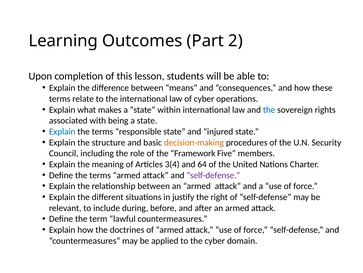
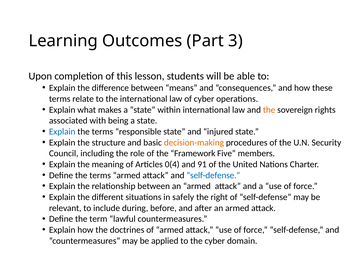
2: 2 -> 3 (235, 41)
the colour: blue -> orange (269, 109)
3(4: 3(4 -> 0(4 (172, 164)
64: 64 -> 91 (202, 164)
self-defense colour: purple -> blue (213, 175)
justify: justify -> safely (183, 197)
